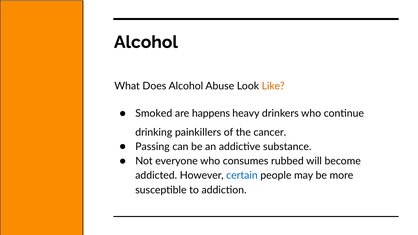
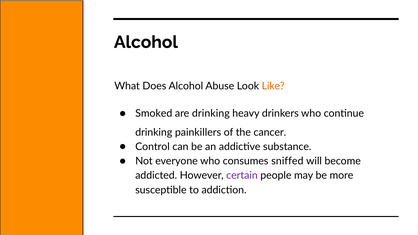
are happens: happens -> drinking (211, 114)
Passing: Passing -> Control (153, 147)
rubbed: rubbed -> sniffed (287, 161)
certain colour: blue -> purple (242, 176)
